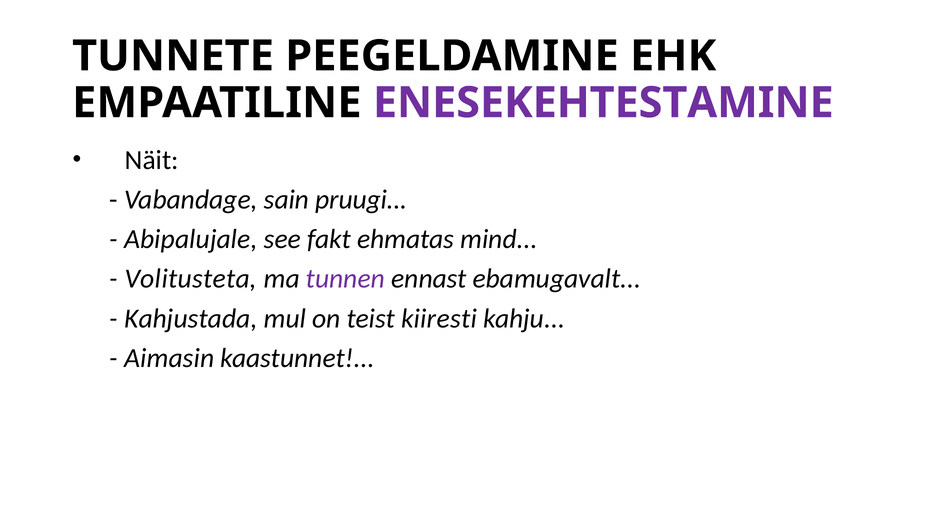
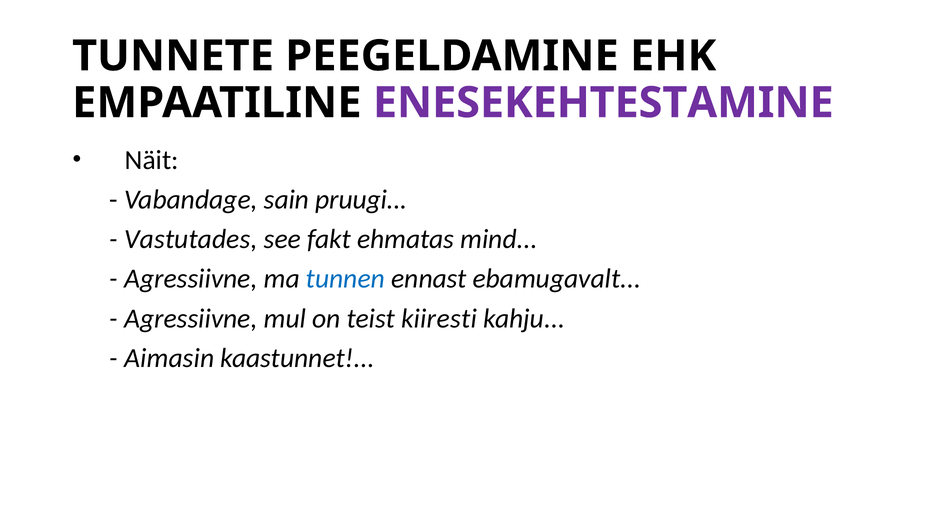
Abipalujale: Abipalujale -> Vastutades (191, 239)
Volitusteta: Volitusteta -> Agressiivne (191, 279)
tunnen colour: purple -> blue (345, 279)
Kahjustada: Kahjustada -> Agressiivne (191, 319)
